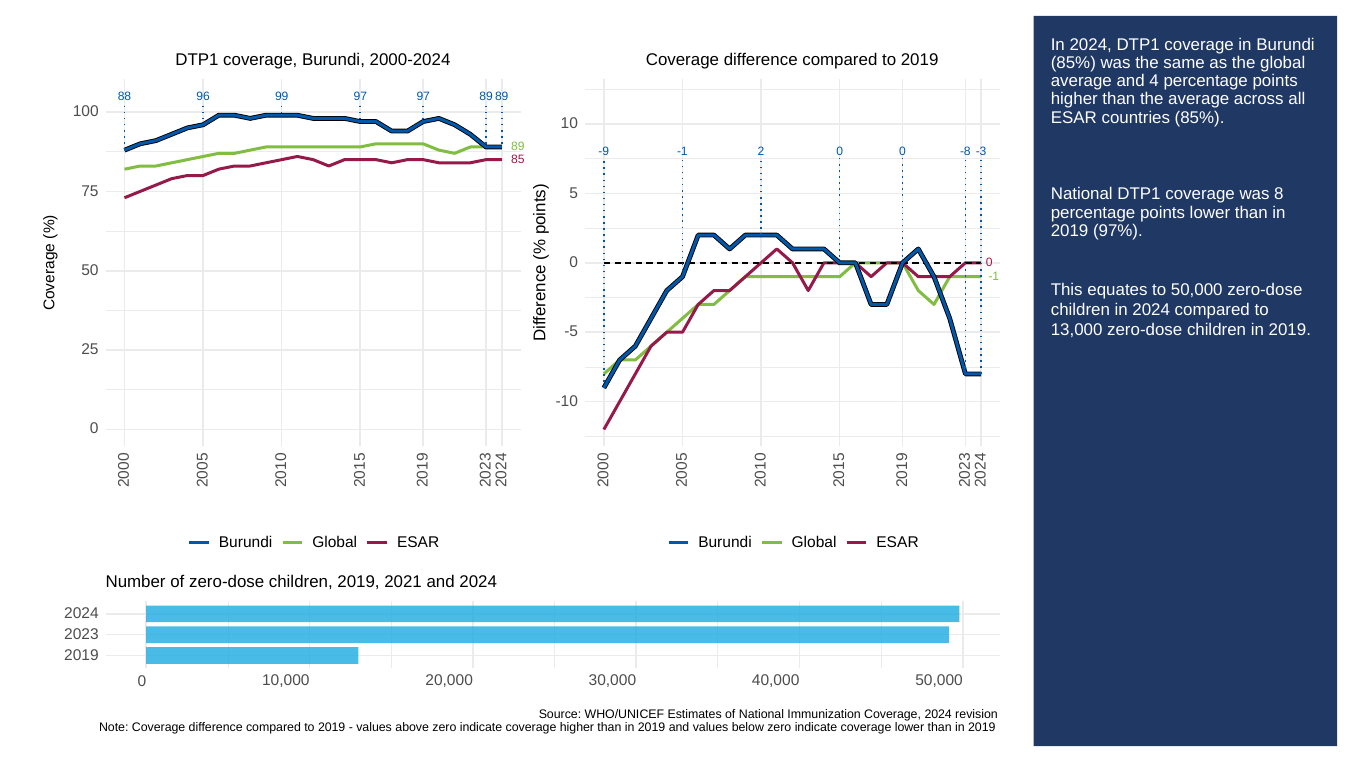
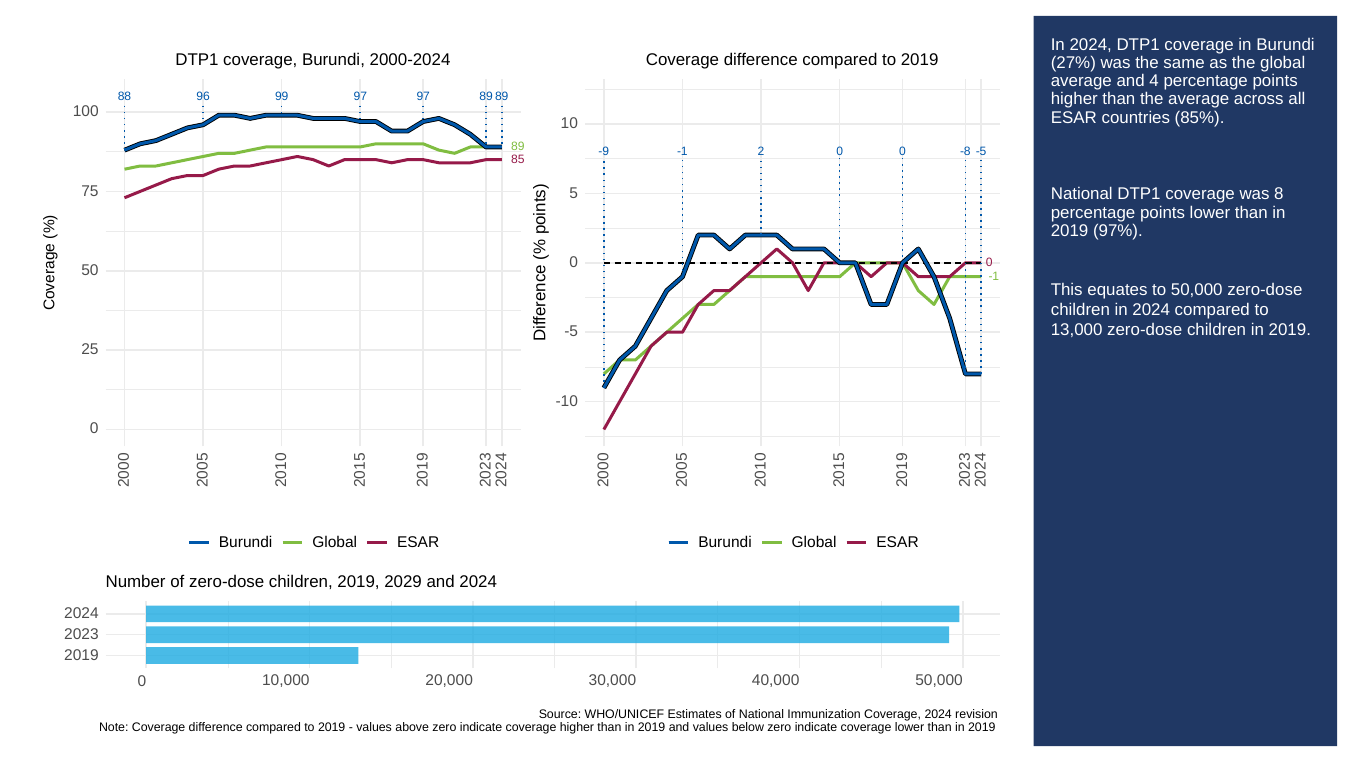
85%: 85% -> 27% (1073, 63)
-8 -3: -3 -> -5 (981, 151)
2021: 2021 -> 2029 (403, 582)
